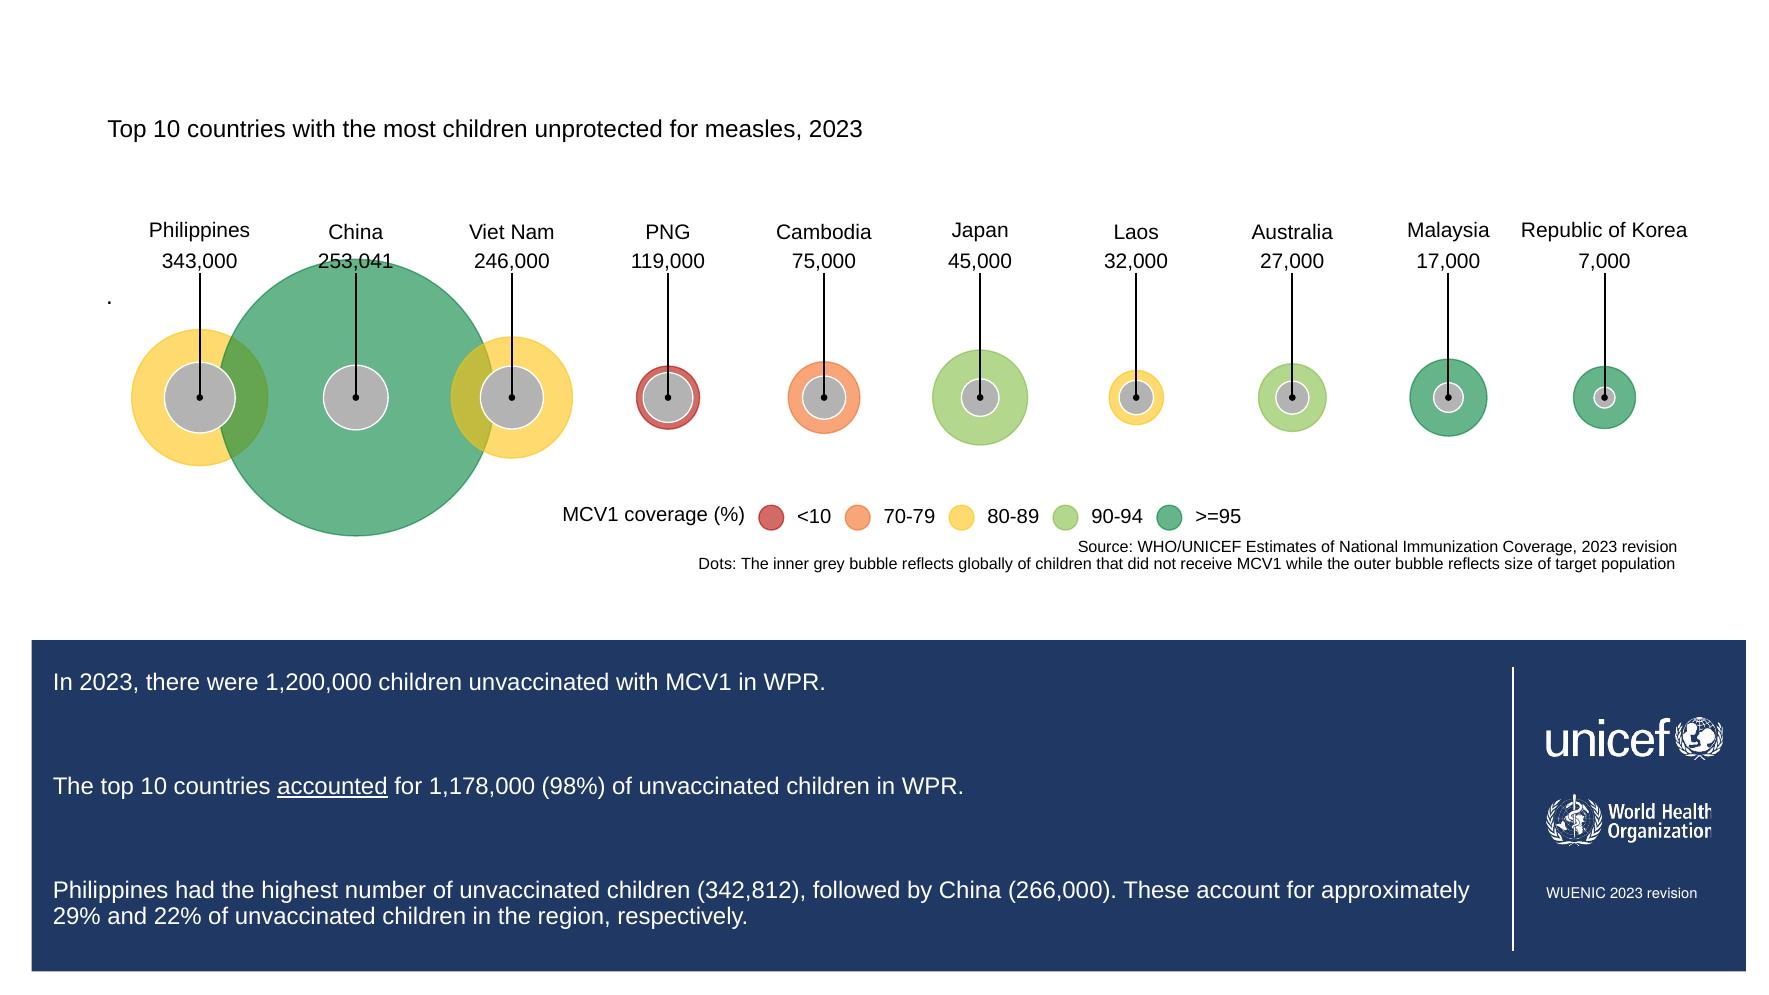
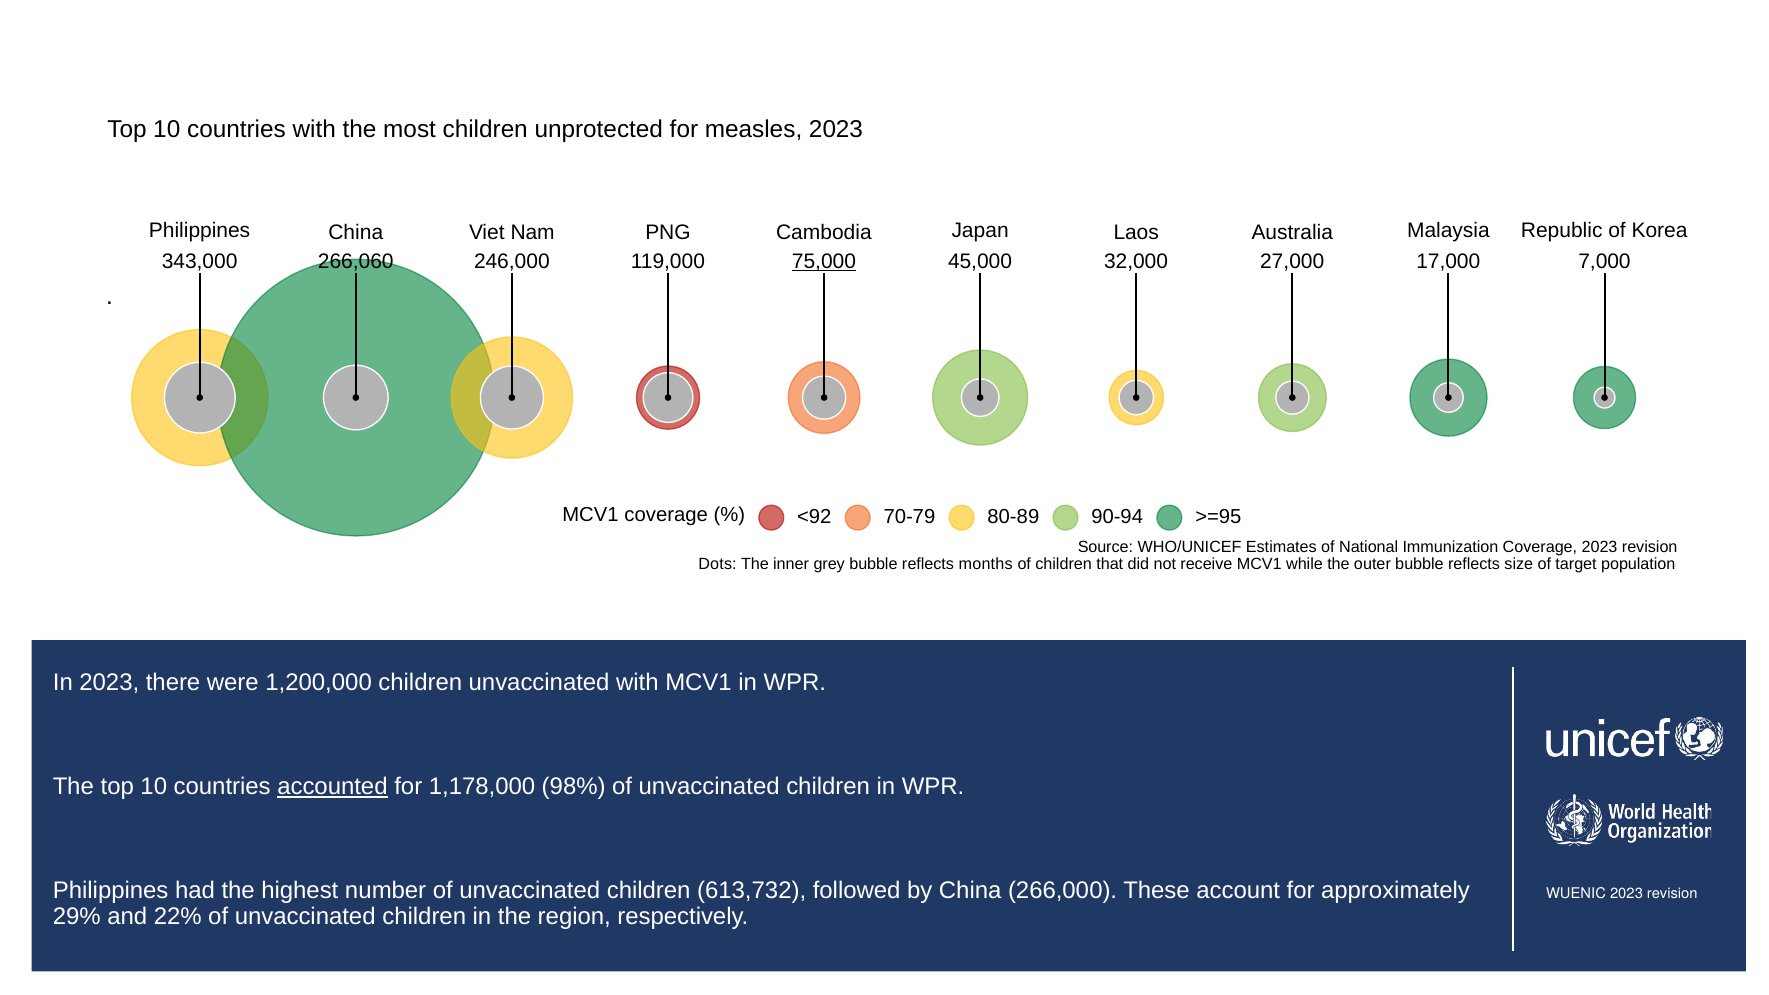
253,041: 253,041 -> 266,060 (356, 261)
75,000 underline: none -> present (824, 261)
<10: <10 -> <92 (814, 517)
globally: globally -> months (986, 565)
342,812: 342,812 -> 613,732 (752, 891)
